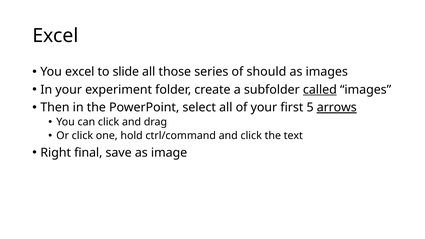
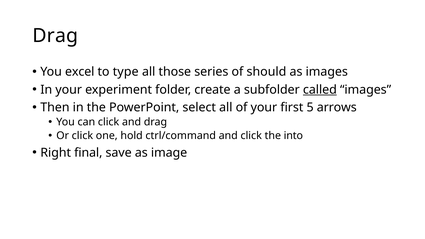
Excel: Excel -> Drag (55, 36)
slide: slide -> type (126, 72)
arrows underline: present -> none (337, 107)
text: text -> into (293, 136)
